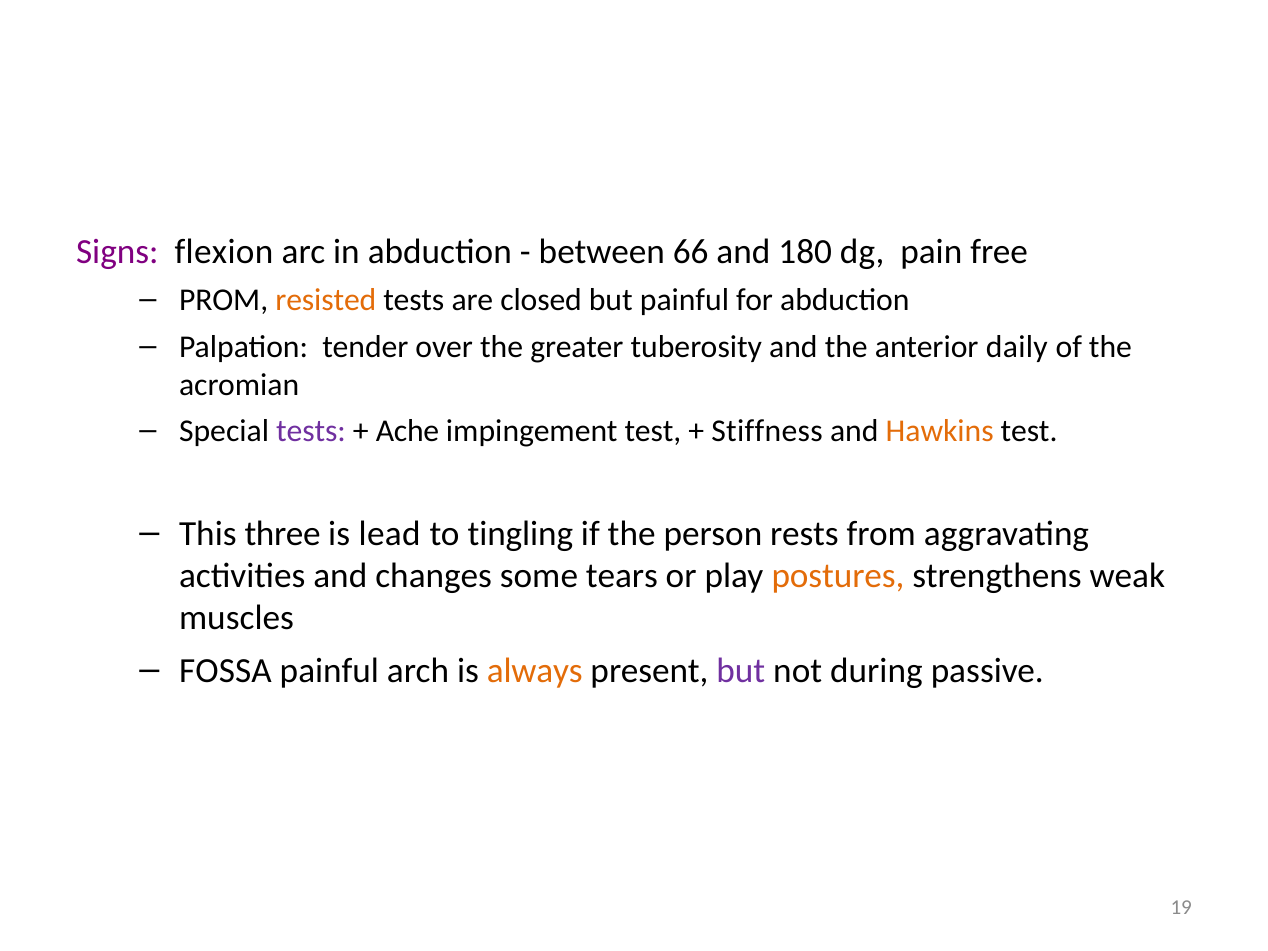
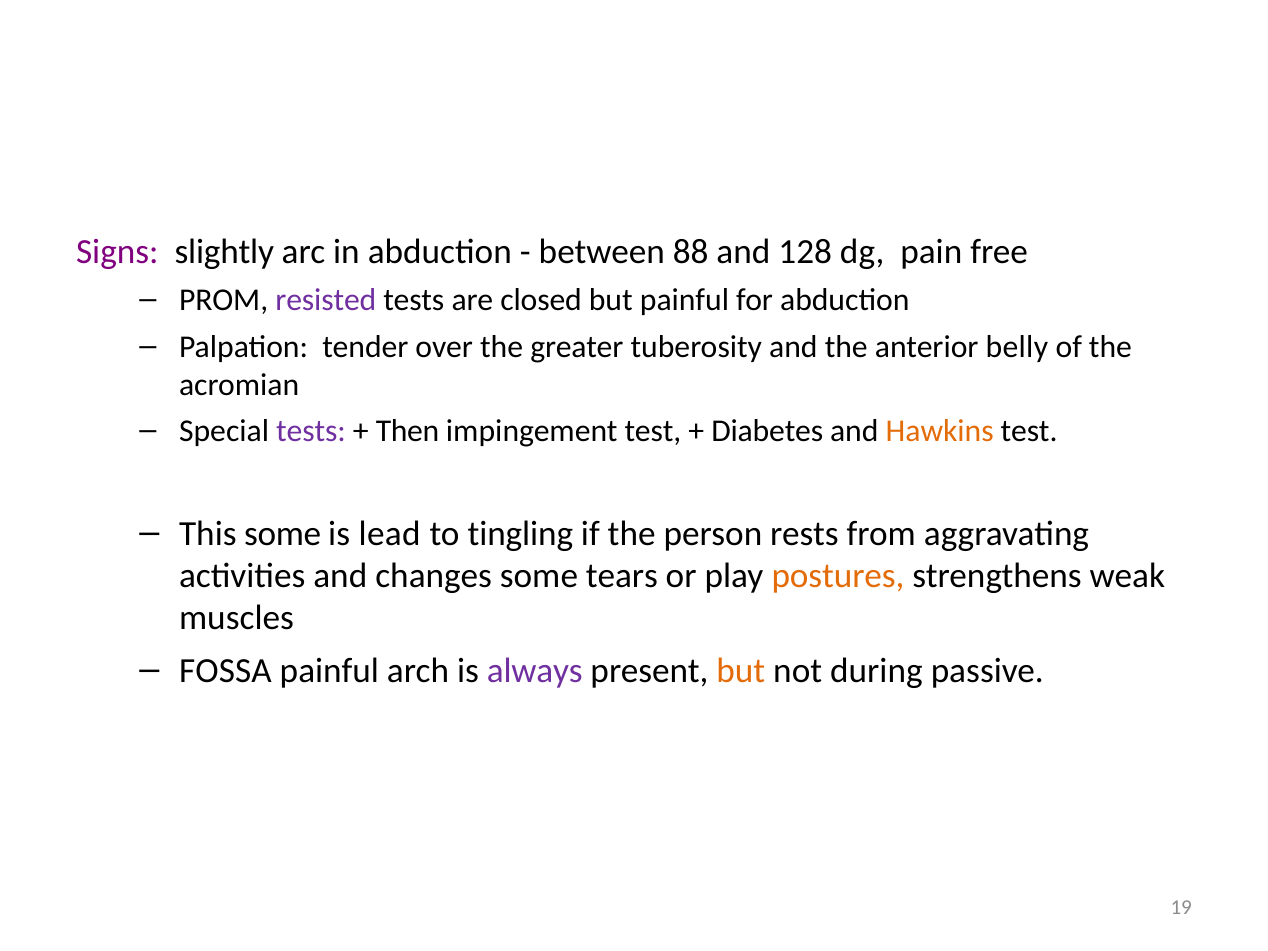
flexion: flexion -> slightly (224, 252)
66: 66 -> 88 (691, 252)
180: 180 -> 128 (805, 252)
resisted colour: orange -> purple (326, 300)
daily: daily -> belly (1017, 347)
Ache: Ache -> Then (408, 431)
Stiffness: Stiffness -> Diabetes (767, 431)
This three: three -> some (283, 534)
always colour: orange -> purple (535, 670)
but colour: purple -> orange (741, 670)
